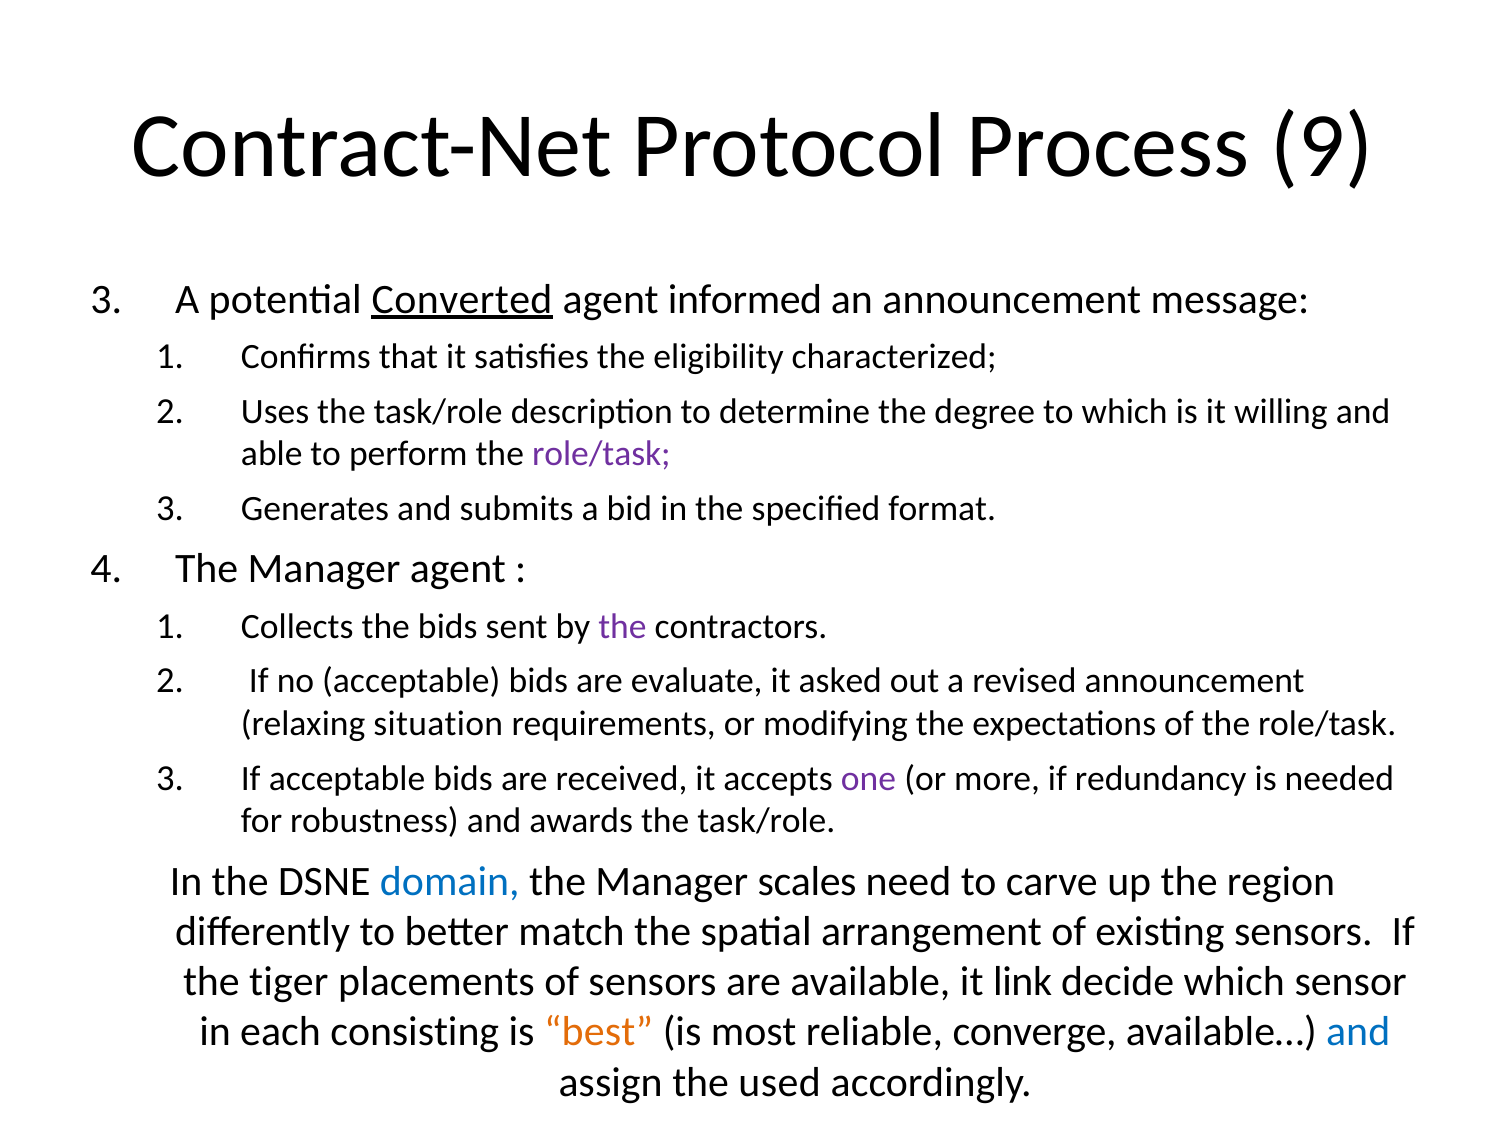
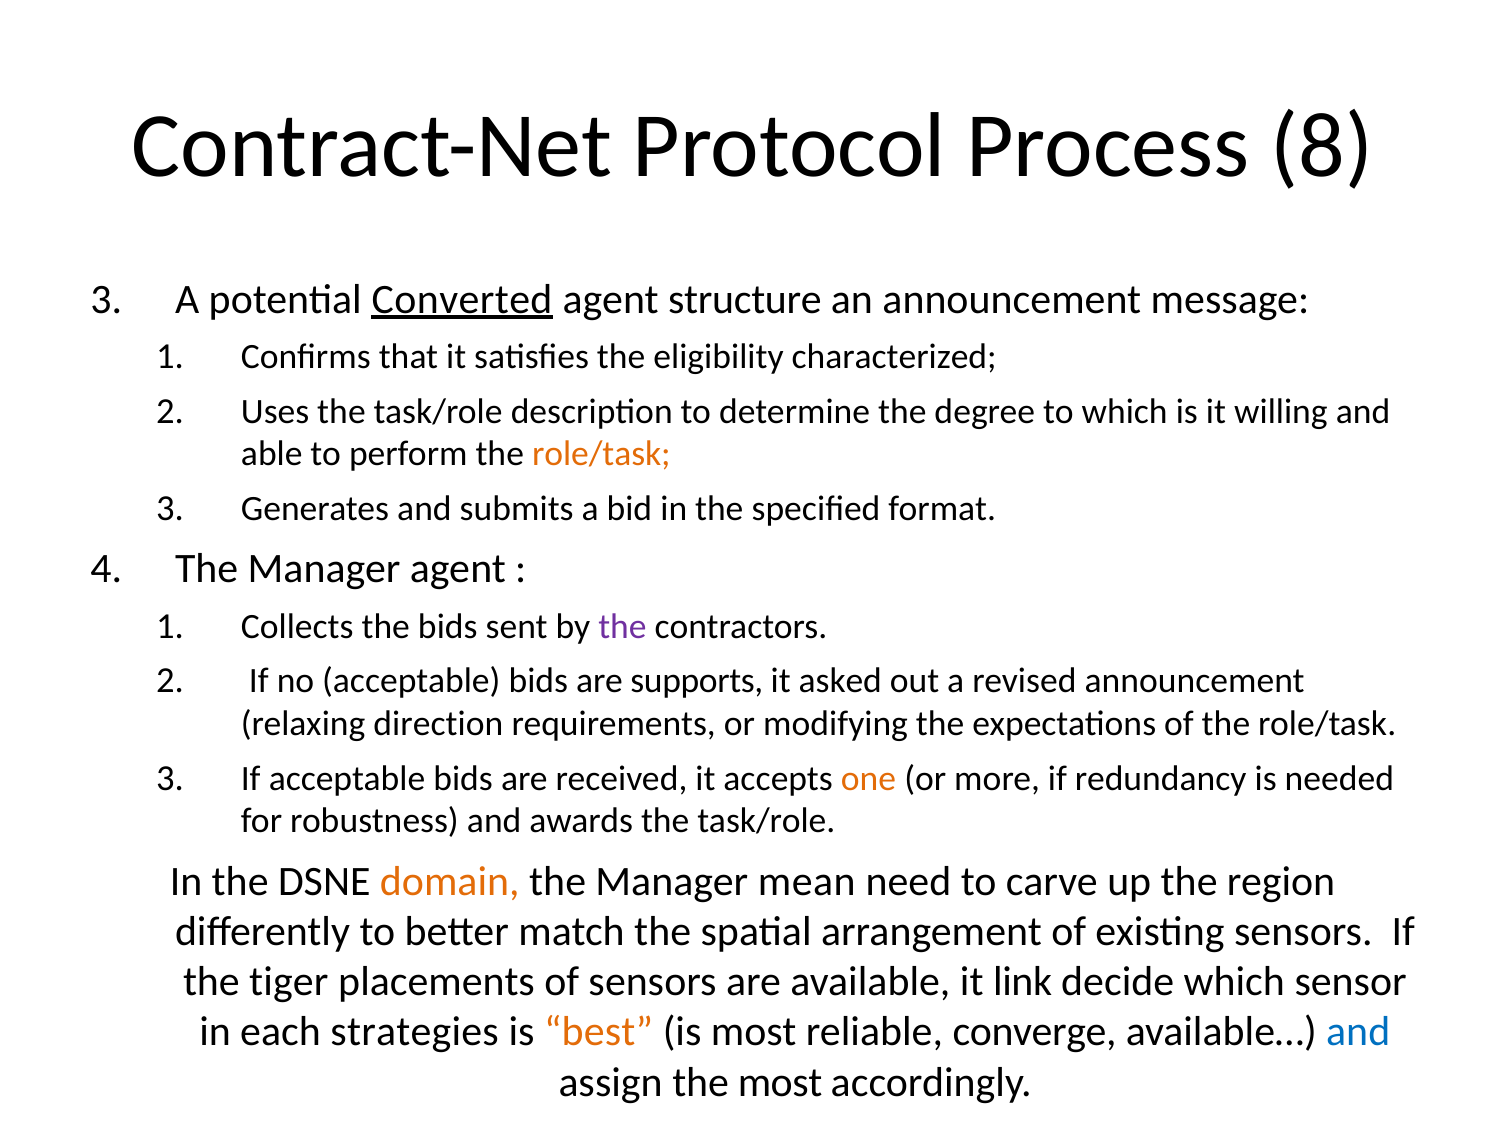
9: 9 -> 8 (1322, 146)
informed: informed -> structure (745, 299)
role/task colour: purple -> orange (601, 454)
evaluate: evaluate -> supports (697, 681)
situation: situation -> direction (438, 724)
one colour: purple -> orange (868, 778)
domain colour: blue -> orange (450, 881)
scales: scales -> mean (807, 881)
consisting: consisting -> strategies (415, 1032)
the used: used -> most (780, 1082)
